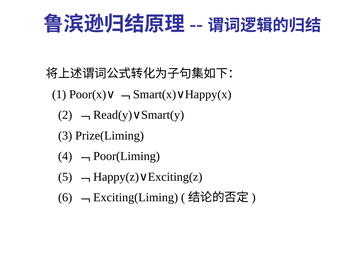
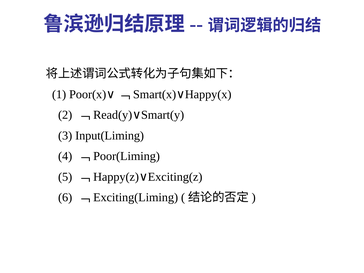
Prize(Liming: Prize(Liming -> Input(Liming (110, 136)
